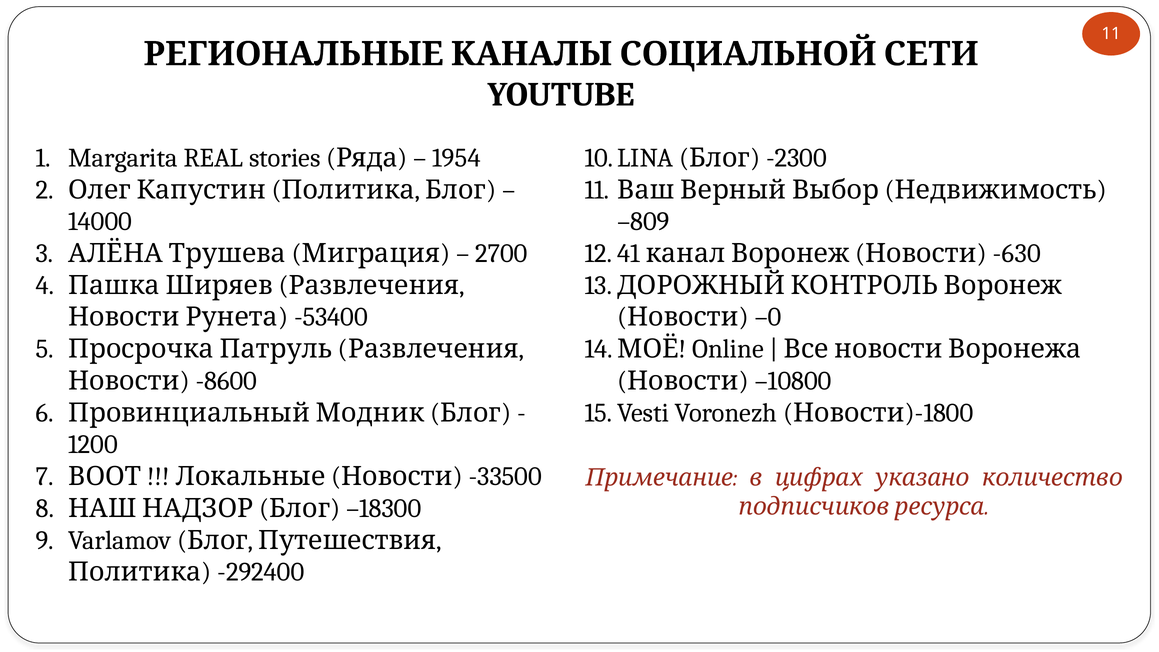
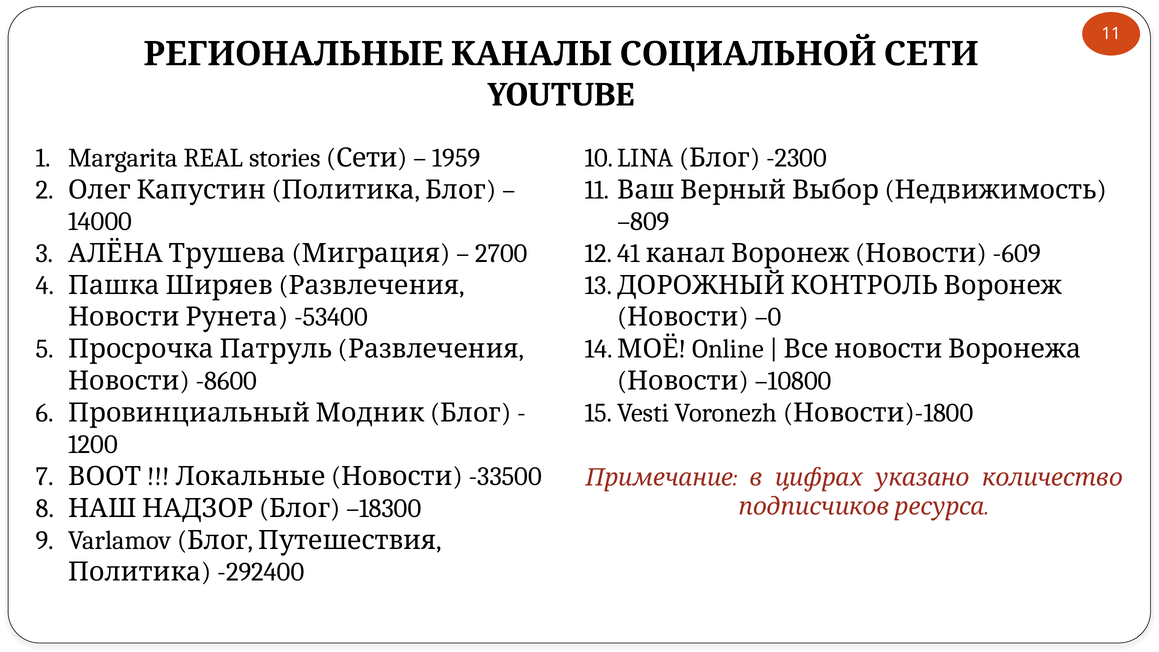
Ряда: Ряда -> Сети (367, 158)
1954: 1954 -> 1959 (456, 158)
-630: -630 -> -609 (1017, 253)
